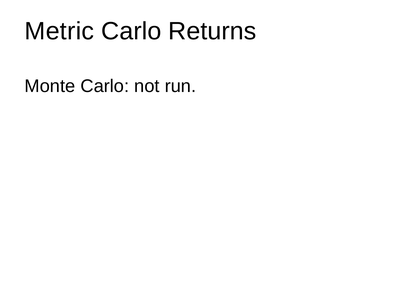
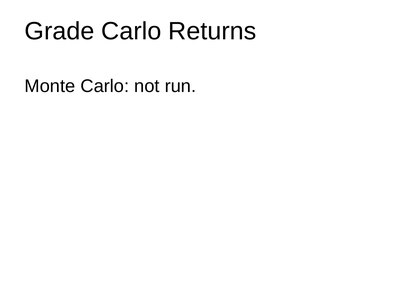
Metric: Metric -> Grade (59, 31)
